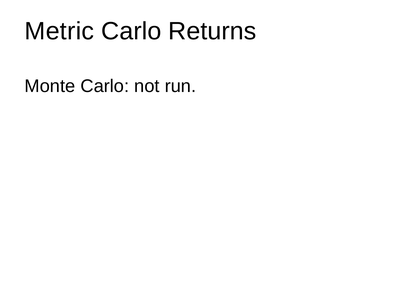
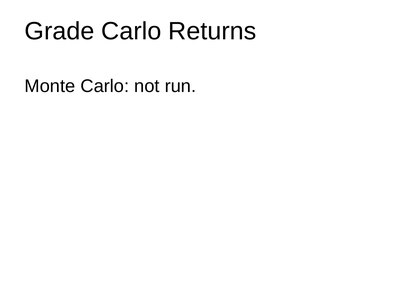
Metric: Metric -> Grade (59, 31)
